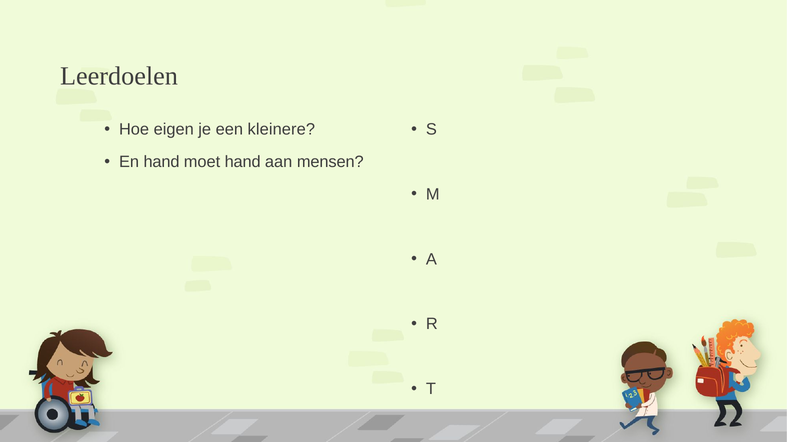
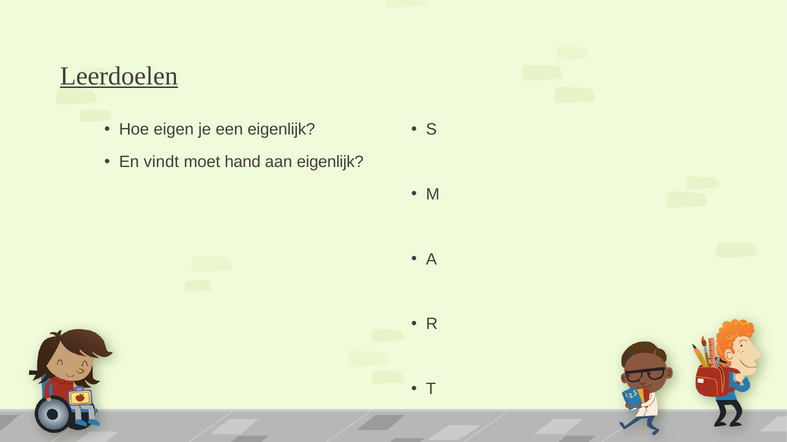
Leerdoelen underline: none -> present (119, 76)
een kleinere: kleinere -> eigenlijk (281, 130)
En hand: hand -> vindt (161, 162)
aan mensen: mensen -> eigenlijk (330, 162)
